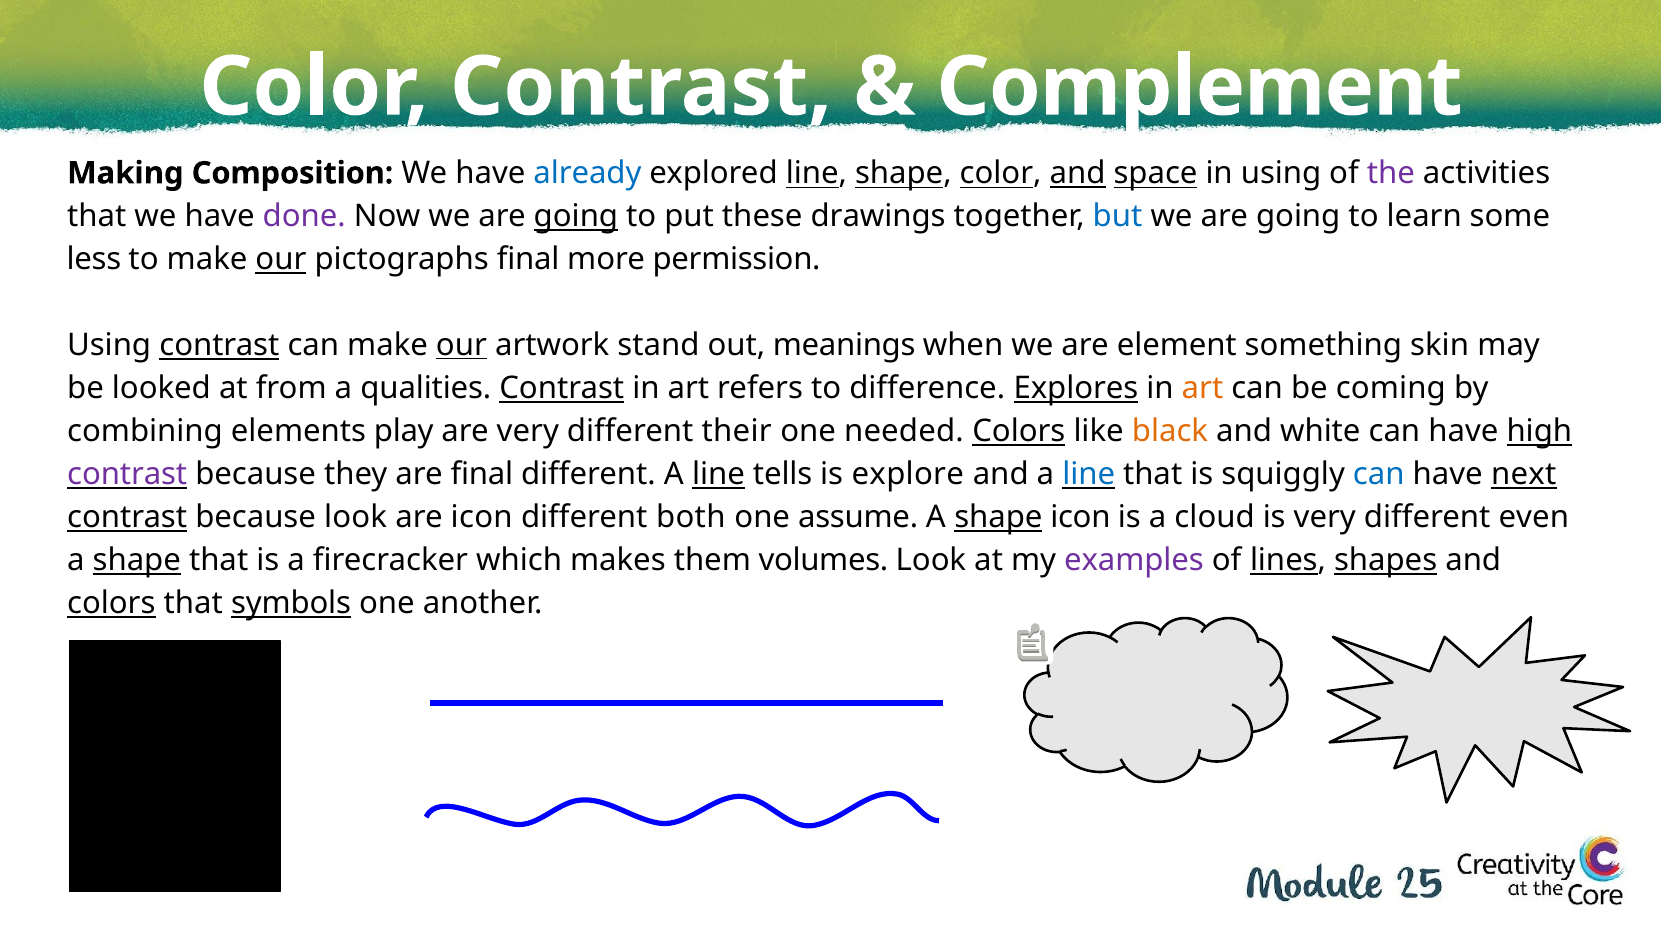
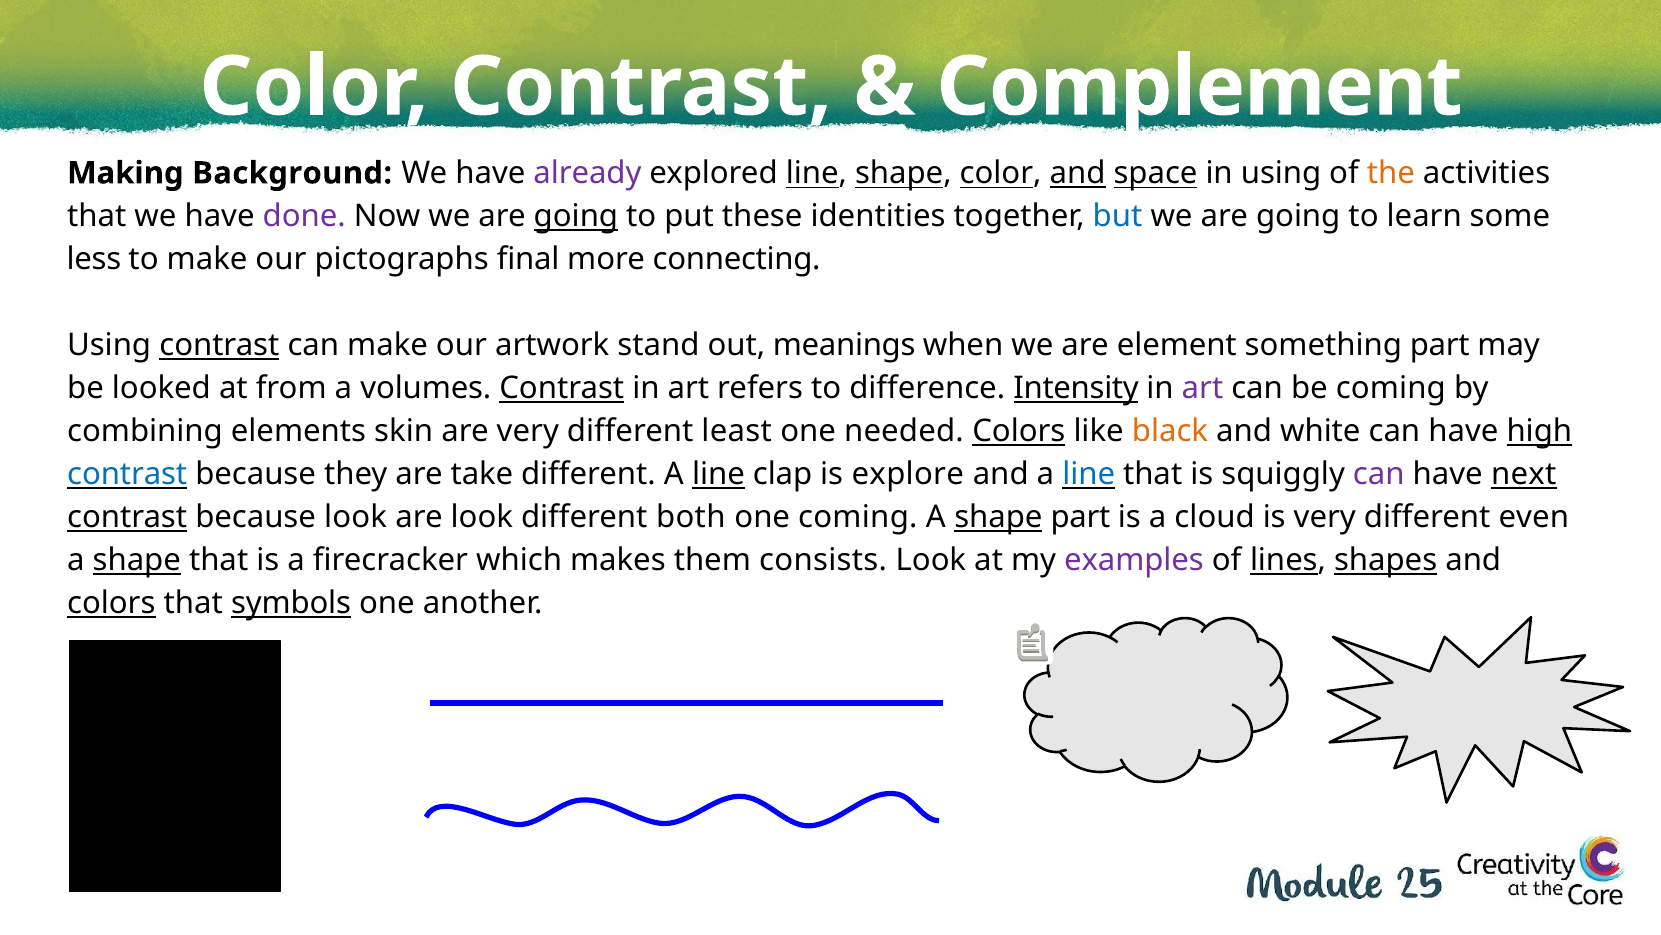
Composition: Composition -> Background (292, 173)
already colour: blue -> purple (587, 173)
the colour: purple -> orange (1391, 173)
drawings: drawings -> identities (878, 216)
our underline: present -> none (281, 259)
permission: permission -> connecting (737, 259)
our underline: present -> none (461, 345)
something skin: skin -> part (1440, 345)
qualities: qualities -> volumes (426, 388)
Explores: Explores -> Intensity (1076, 388)
art colour: orange -> purple (1202, 388)
play: play -> skin (404, 431)
their: their -> least (737, 431)
contrast colour: purple -> blue (127, 474)
are final: final -> take (482, 474)
tells: tells -> clap (783, 474)
can colour: blue -> purple (1379, 474)
are icon: icon -> look (482, 517)
one assume: assume -> coming (858, 517)
shape icon: icon -> part (1080, 517)
volumes: volumes -> consists (823, 560)
